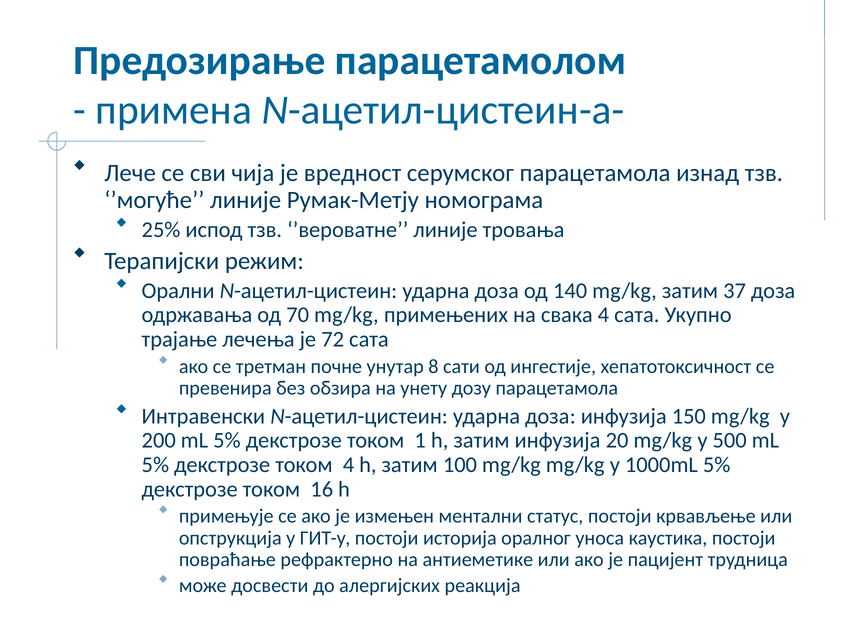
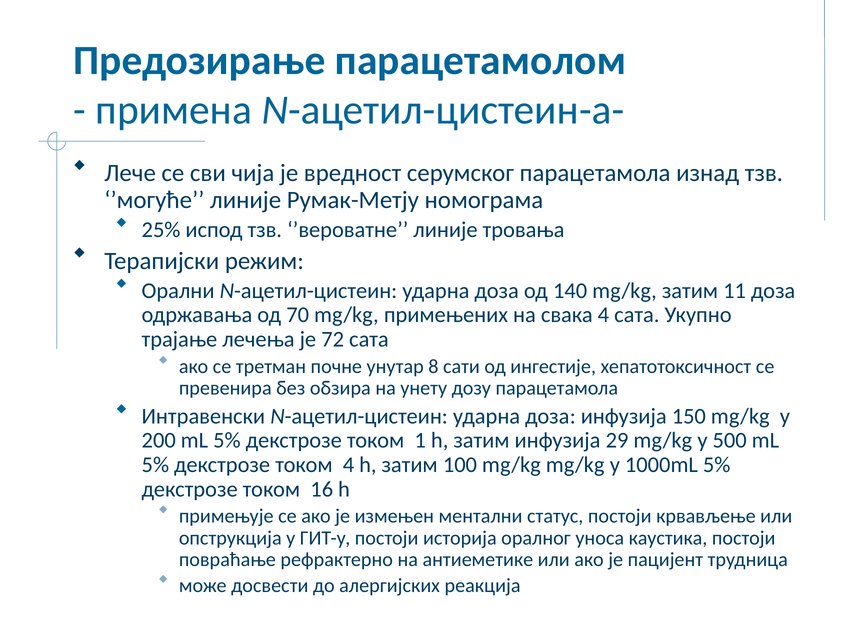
37: 37 -> 11 (735, 291)
20: 20 -> 29 (617, 440)
